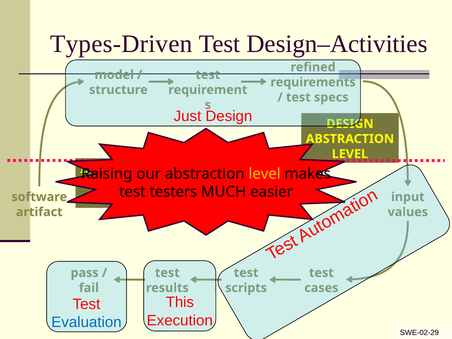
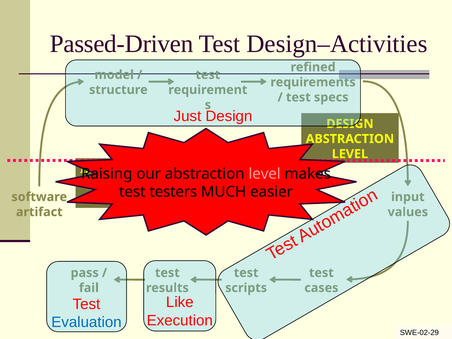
Types-Driven: Types-Driven -> Passed-Driven (122, 44)
level colour: yellow -> pink (265, 174)
This: This -> Like (180, 302)
